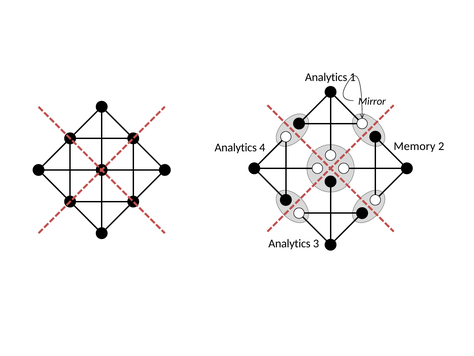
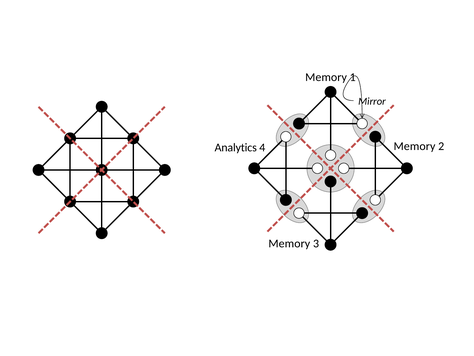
Analytics: Analytics -> Memory (326, 77)
Analytics: Analytics -> Memory (289, 243)
